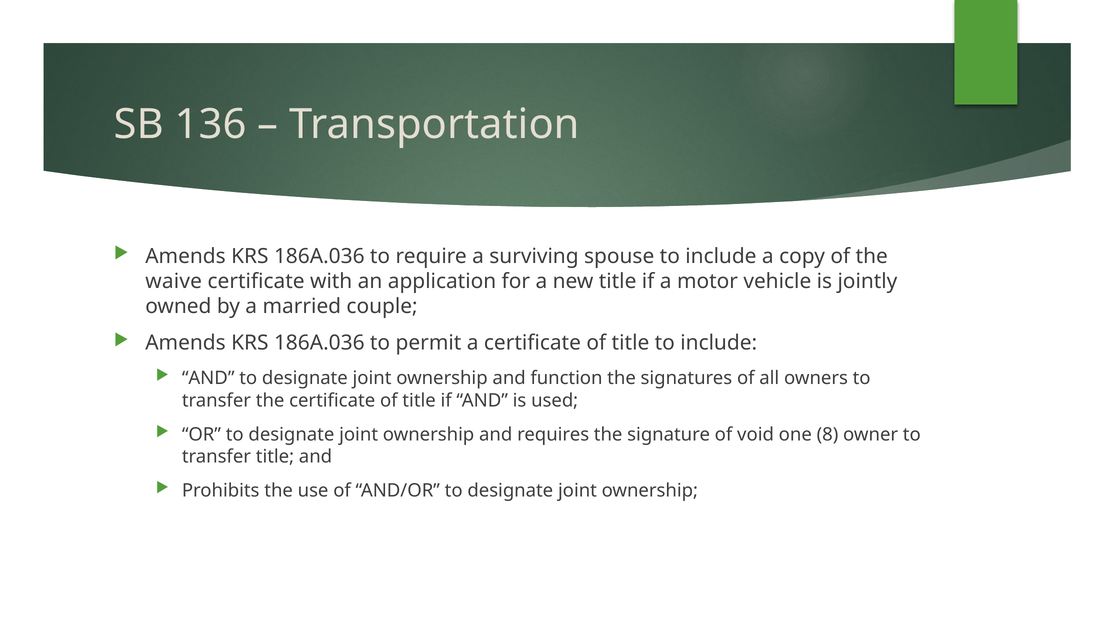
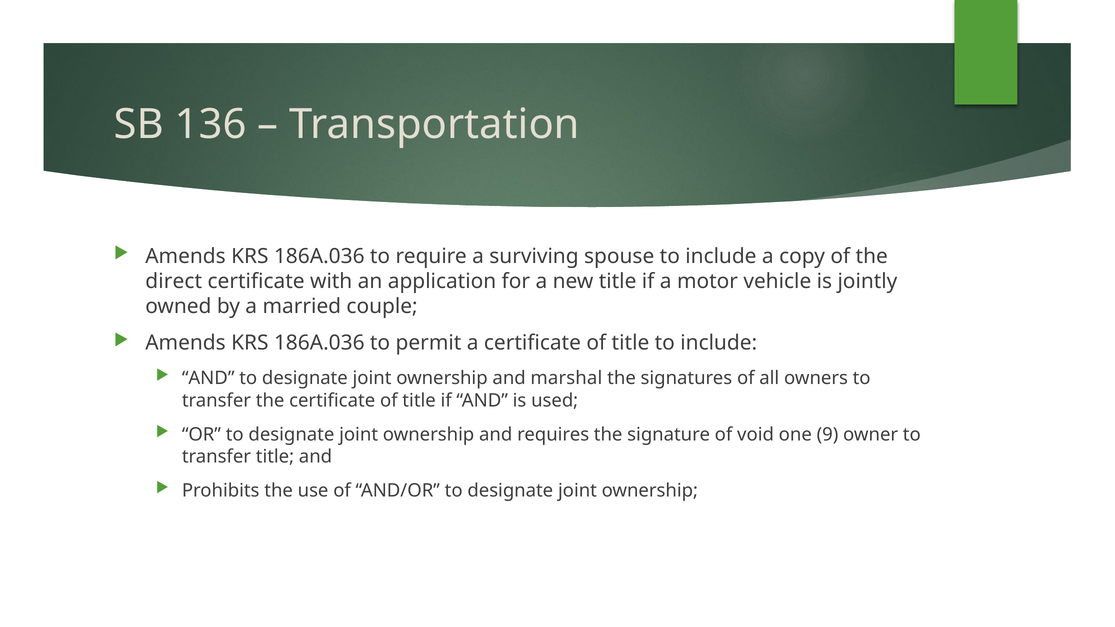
waive: waive -> direct (174, 281)
function: function -> marshal (566, 378)
8: 8 -> 9 (828, 435)
